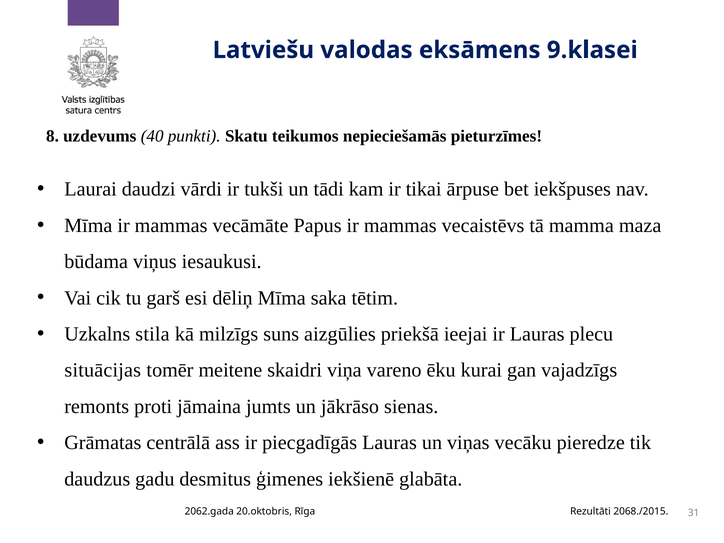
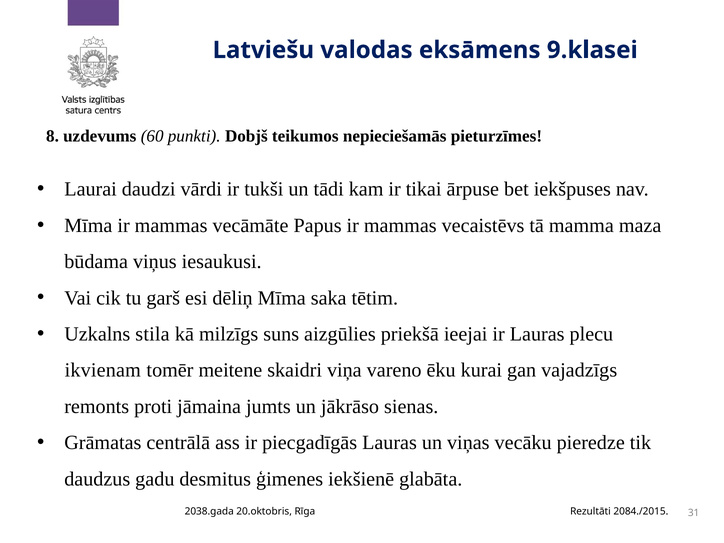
40: 40 -> 60 (152, 136)
Skatu: Skatu -> Dobjš (246, 136)
situācijas: situācijas -> ikvienam (103, 370)
2062.gada: 2062.gada -> 2038.gada (209, 511)
2068./2015: 2068./2015 -> 2084./2015 (641, 511)
